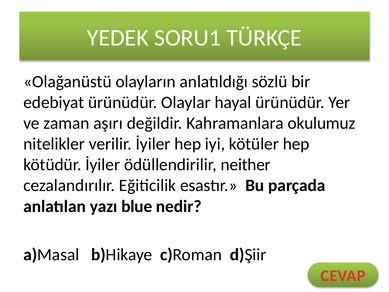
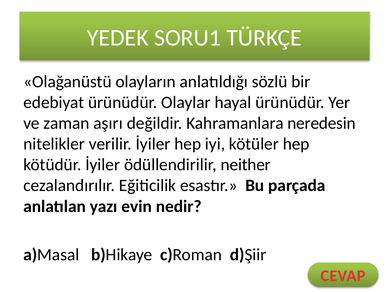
okulumuz: okulumuz -> neredesin (322, 123)
blue: blue -> evin (137, 206)
